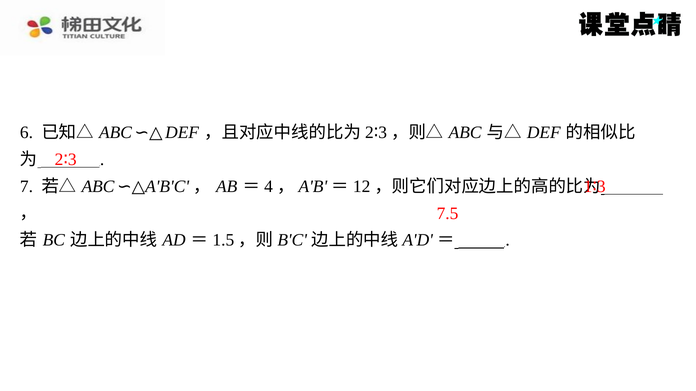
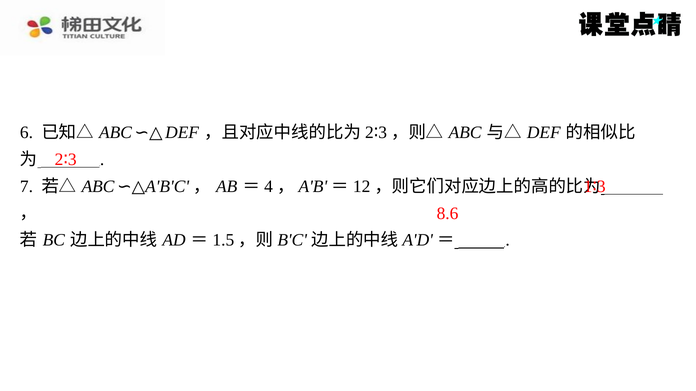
7.5: 7.5 -> 8.6 (448, 214)
